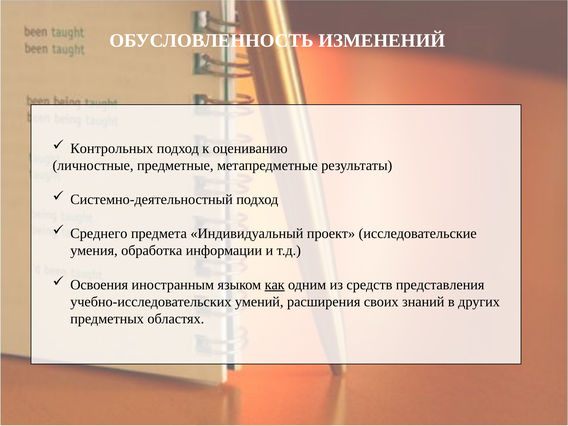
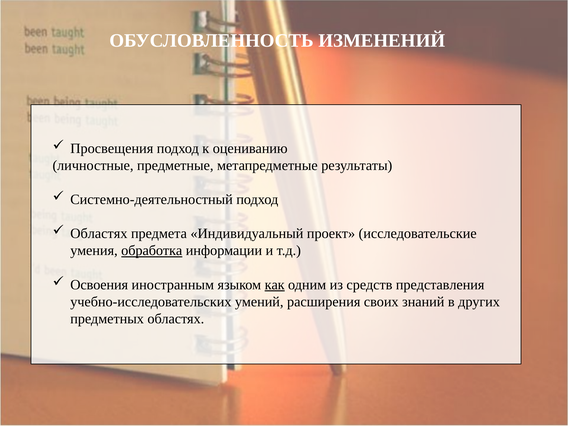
Контрольных: Контрольных -> Просвещения (112, 148)
Среднего: Среднего -> Областях (99, 234)
обработка underline: none -> present (152, 251)
